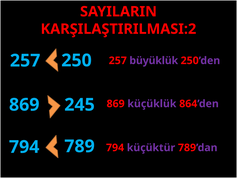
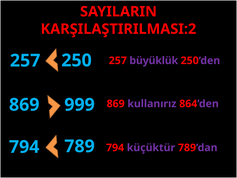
245: 245 -> 999 (80, 105)
küçüklük: küçüklük -> kullanırız (152, 104)
